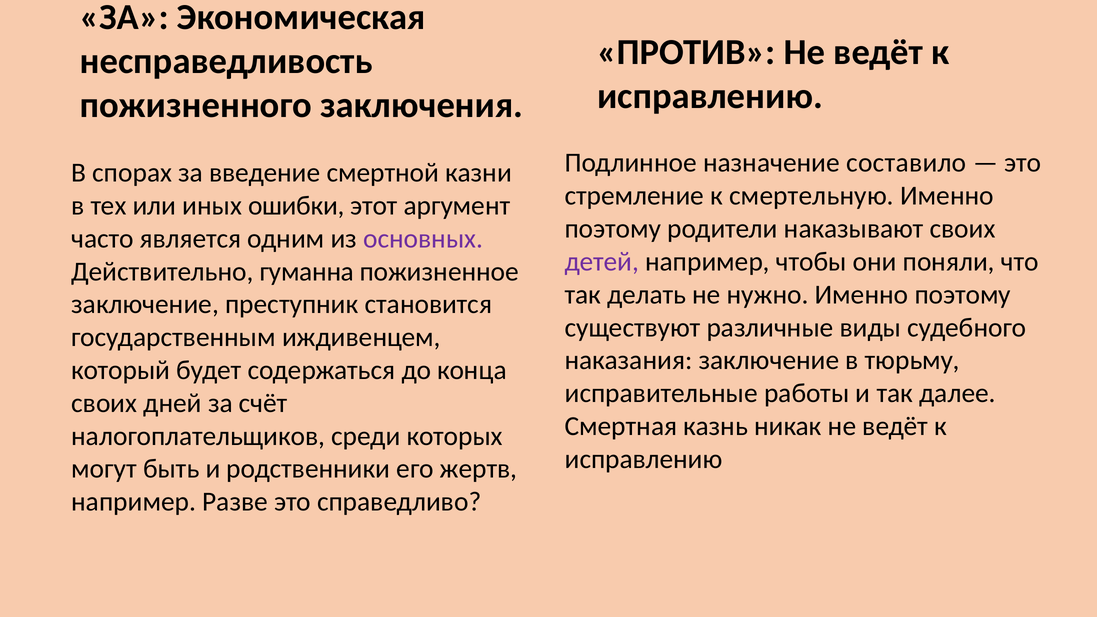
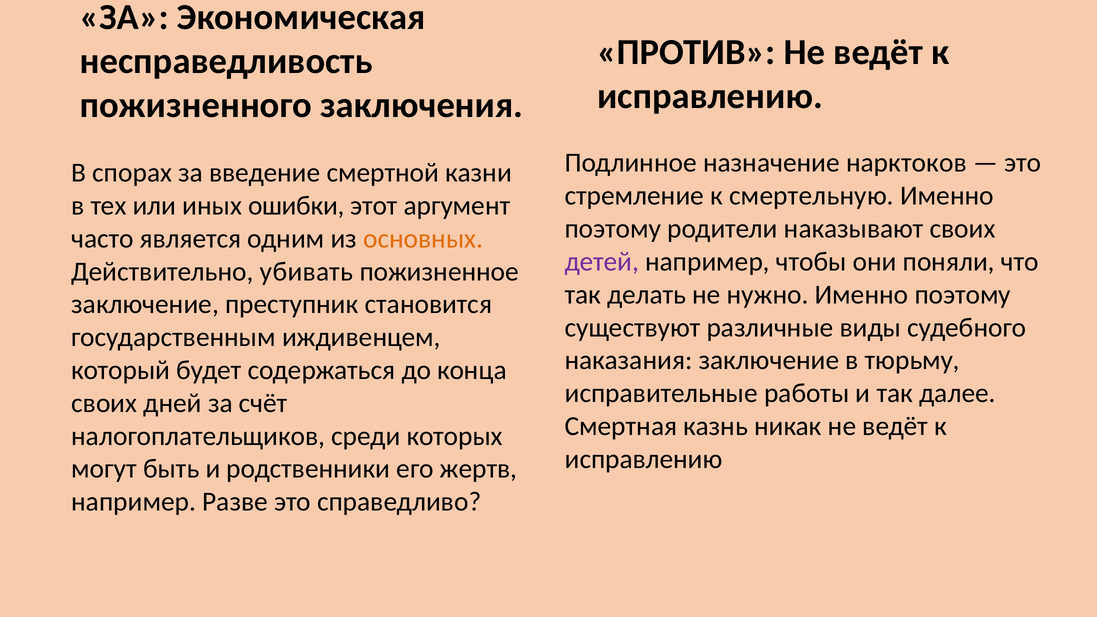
составило: составило -> нарктоков (906, 163)
основных colour: purple -> orange (423, 239)
гуманна: гуманна -> убивать (307, 272)
